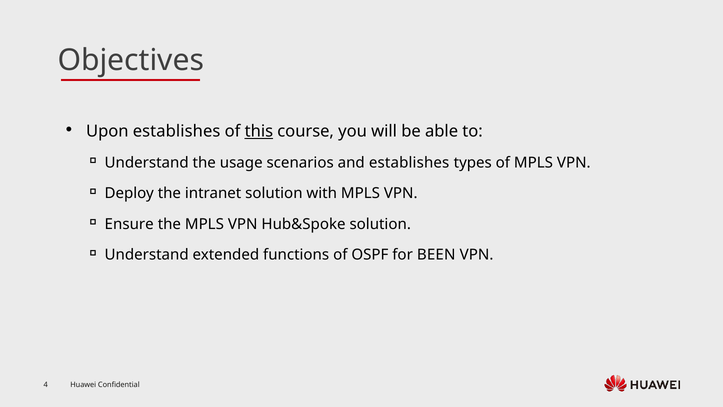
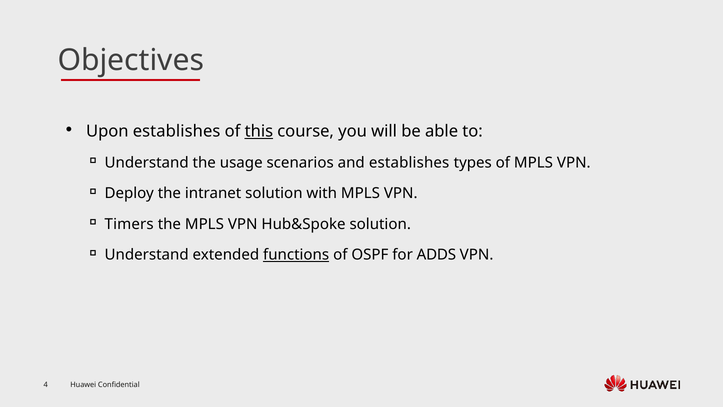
Ensure: Ensure -> Timers (129, 224)
functions underline: none -> present (296, 255)
BEEN: BEEN -> ADDS (436, 255)
